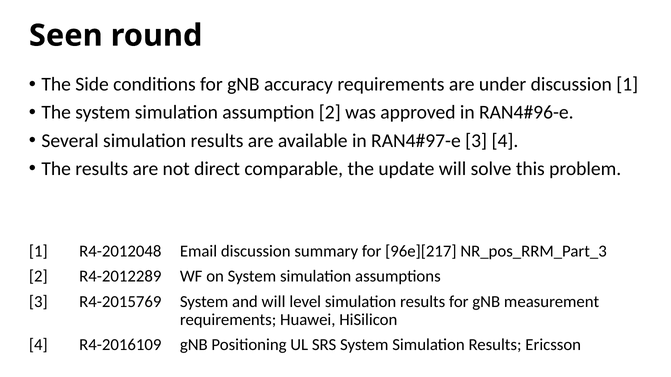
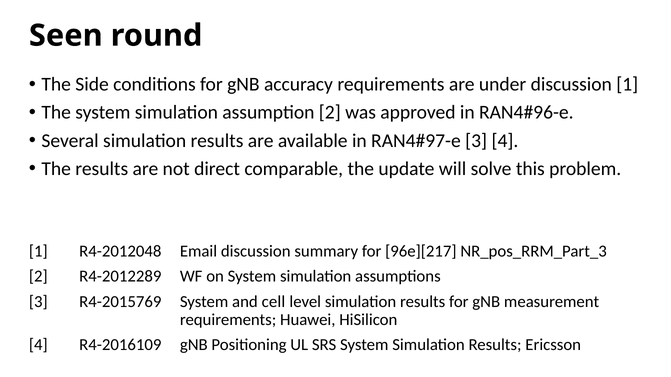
and will: will -> cell (273, 302)
